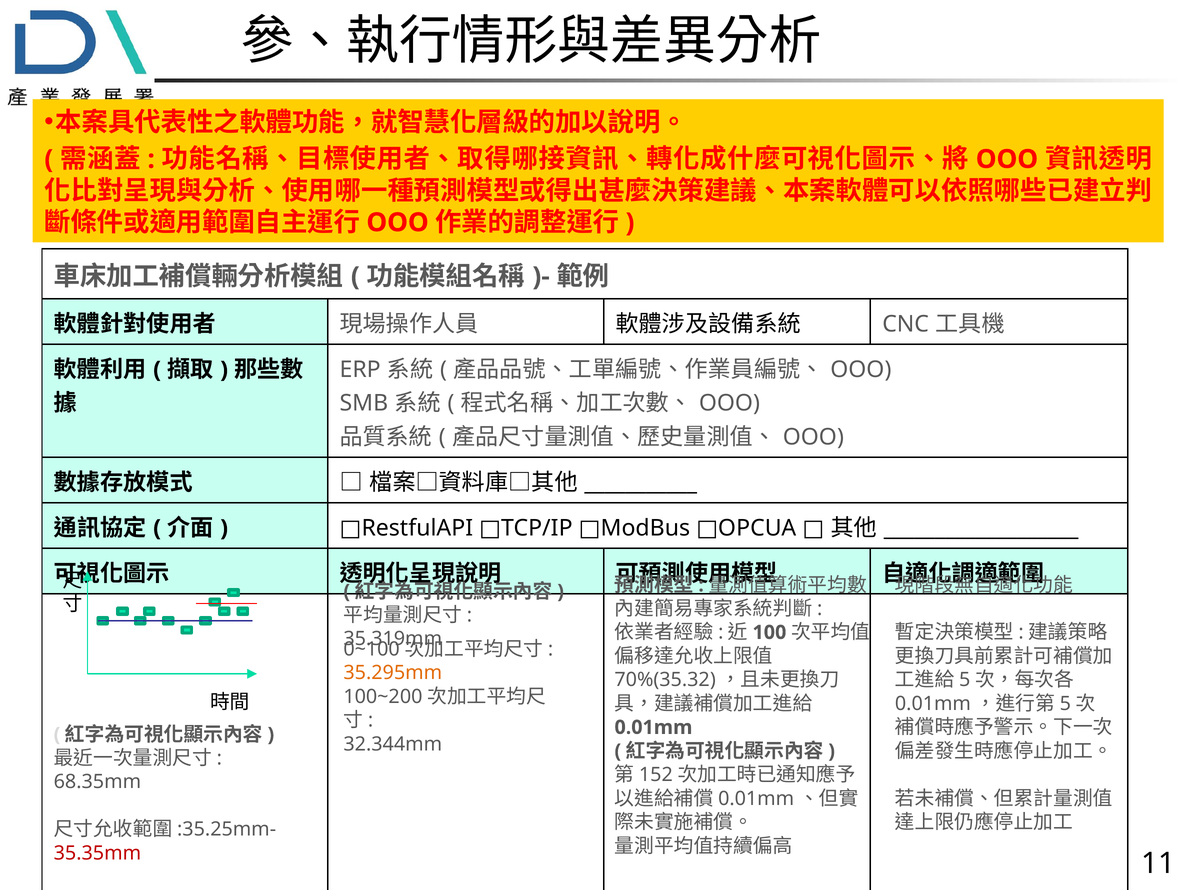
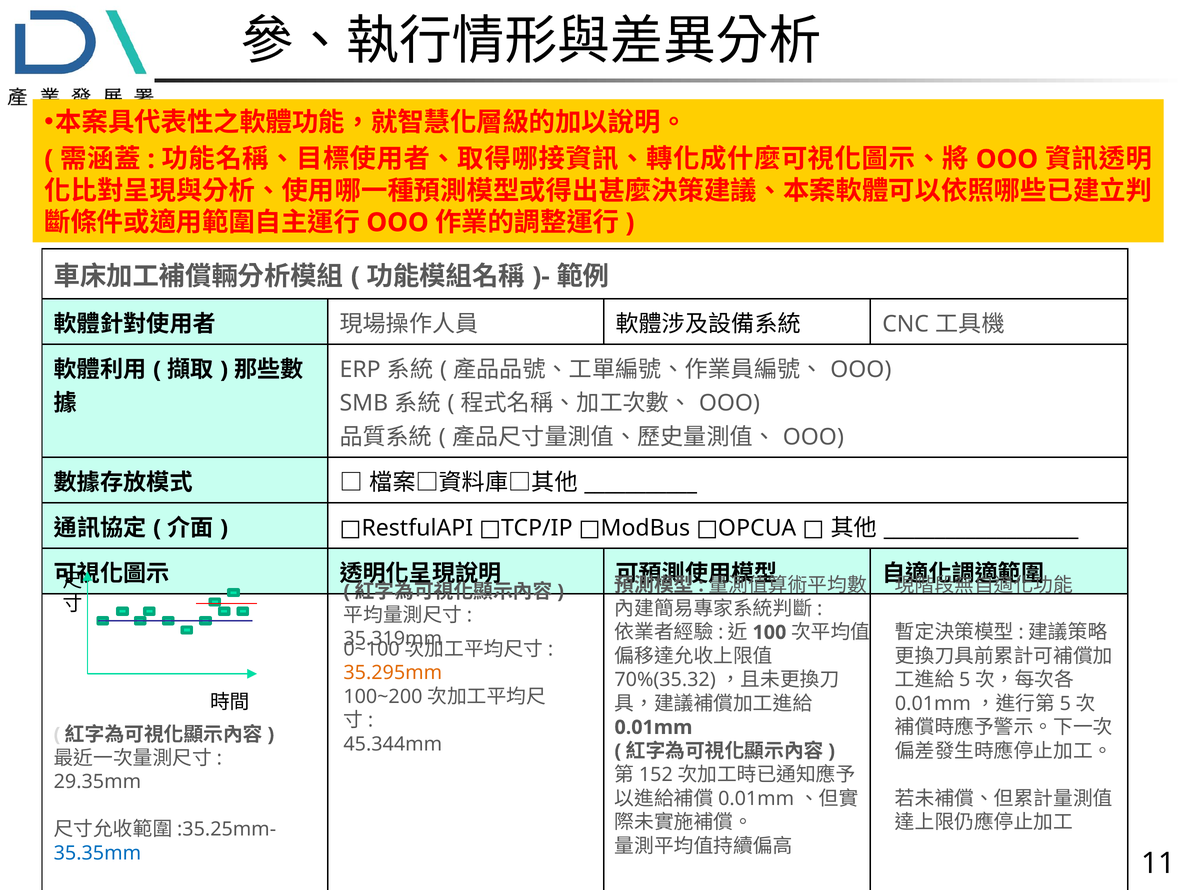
32.344mm: 32.344mm -> 45.344mm (393, 744)
68.35mm: 68.35mm -> 29.35mm (97, 782)
35.35mm colour: red -> blue (97, 853)
